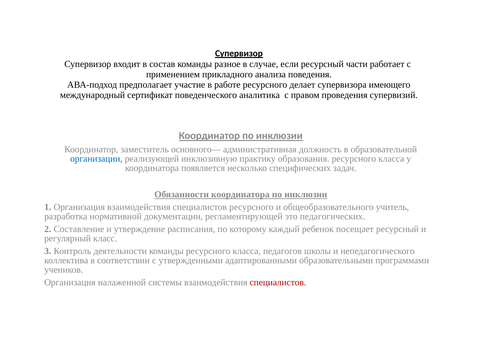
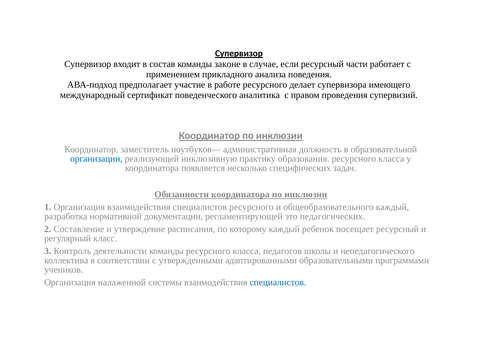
разное: разное -> законе (227, 64)
основного—: основного— -> ноутбуков— (196, 149)
общеобразовательного учитель: учитель -> каждый (392, 207)
специалистов colour: red -> blue (278, 282)
